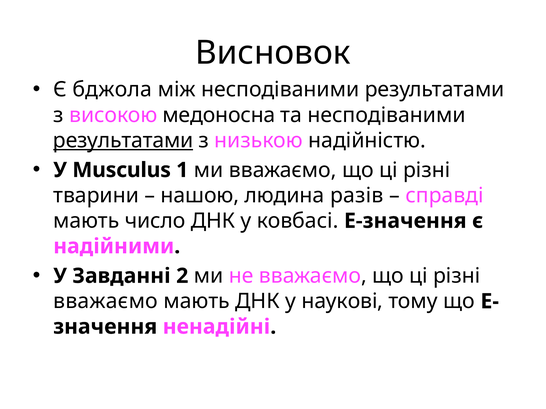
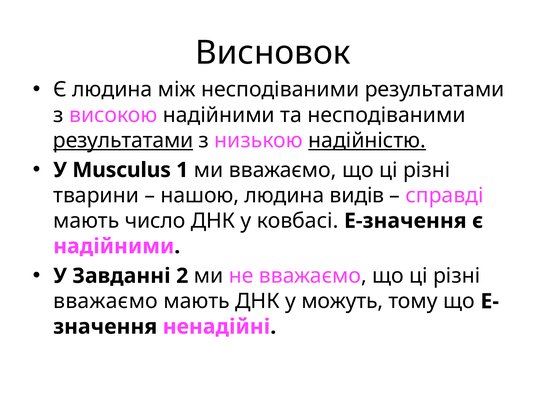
Є бджола: бджола -> людина (112, 90)
високою медоносна: медоносна -> надійними (219, 115)
надійністю underline: none -> present (367, 141)
разів: разів -> видів (357, 196)
наукові: наукові -> можуть (342, 302)
